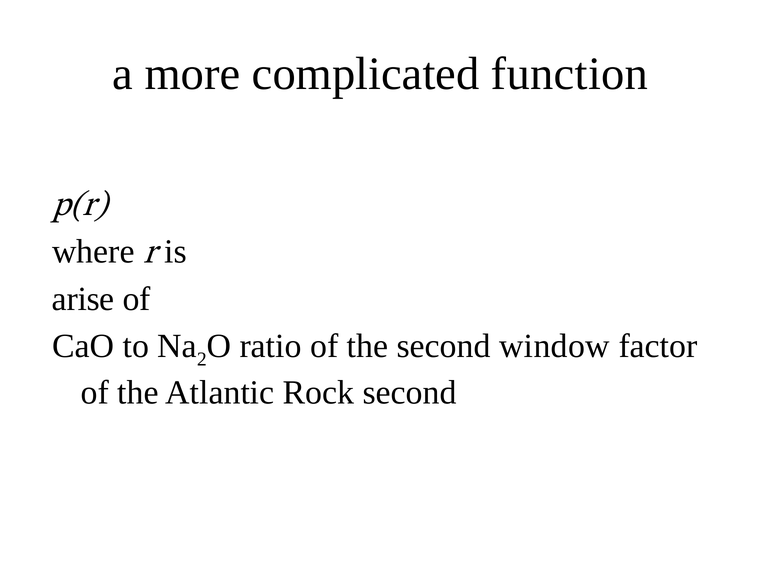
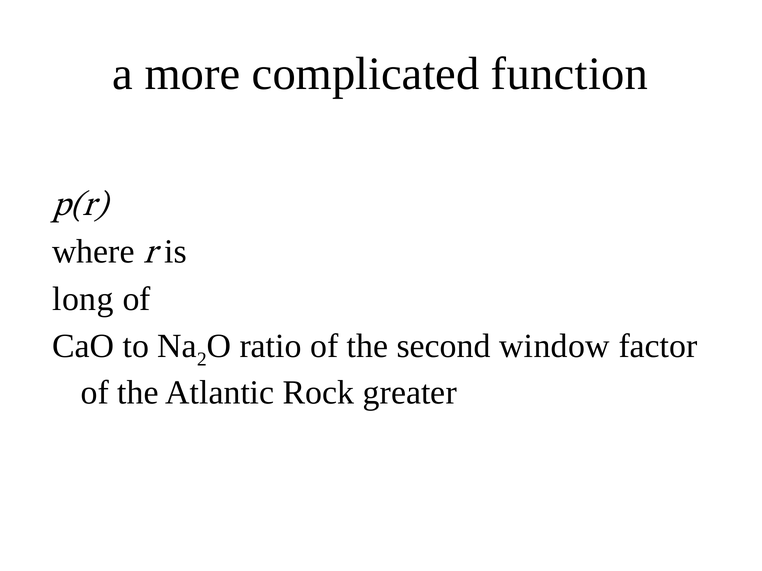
arise: arise -> long (83, 299)
Rock second: second -> greater (410, 393)
